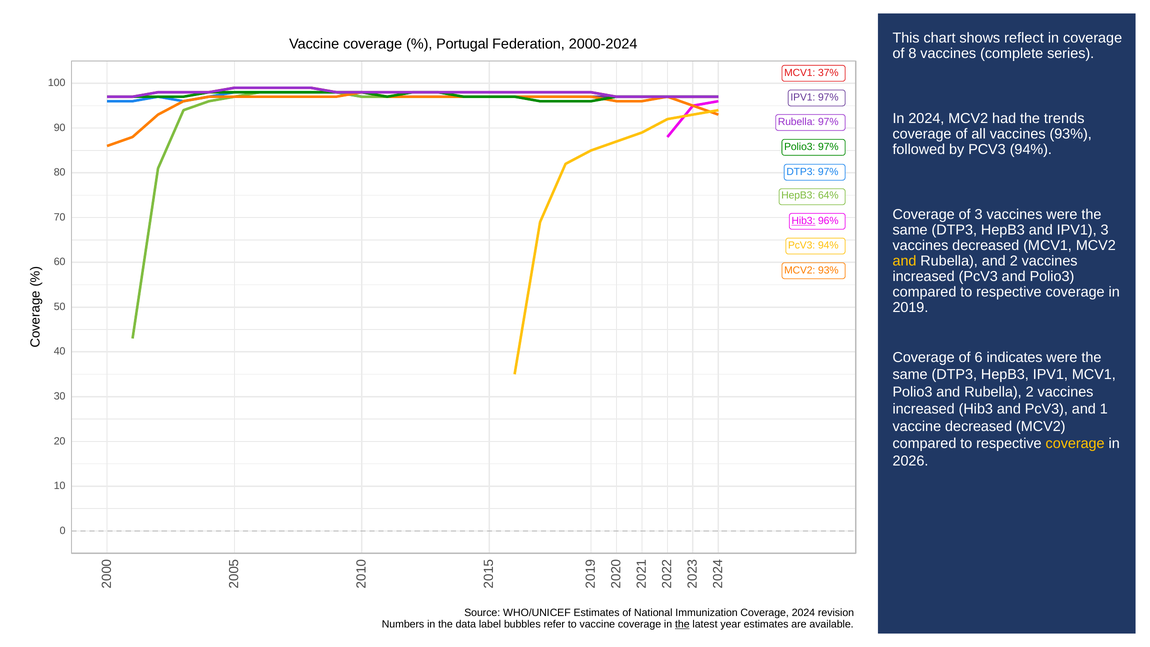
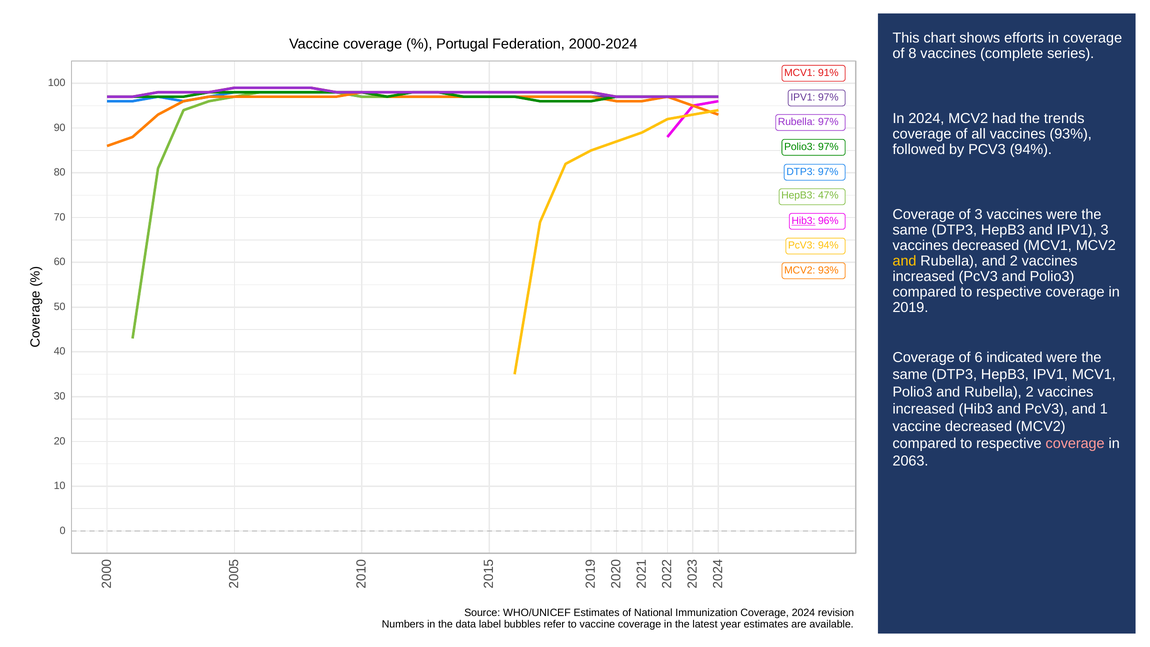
reflect: reflect -> efforts (1024, 38)
37%: 37% -> 91% (828, 73)
64%: 64% -> 47% (828, 195)
indicates: indicates -> indicated (1015, 357)
coverage colour: yellow -> pink (1075, 444)
2026: 2026 -> 2063 (910, 461)
the underline: present -> none (682, 624)
